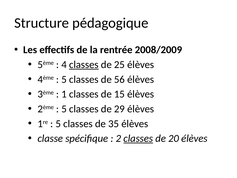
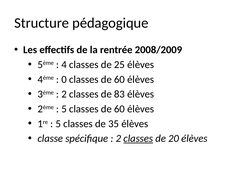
classes underline: present -> none (84, 64)
5: 5 -> 0 (64, 79)
56: 56 -> 60 (119, 79)
1: 1 -> 2 (64, 94)
15: 15 -> 83 (119, 94)
5 classes de 29: 29 -> 60 (119, 109)
